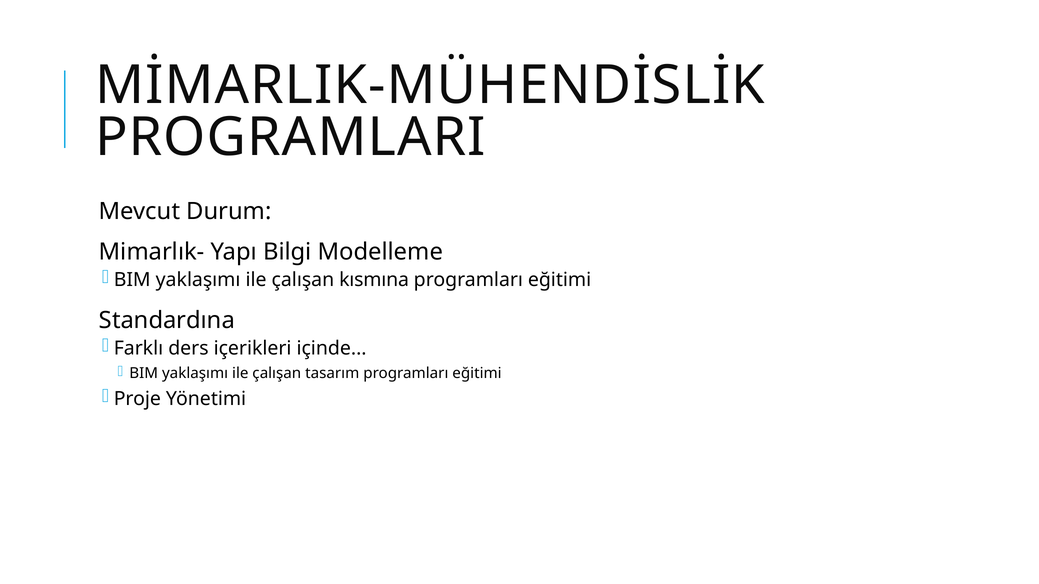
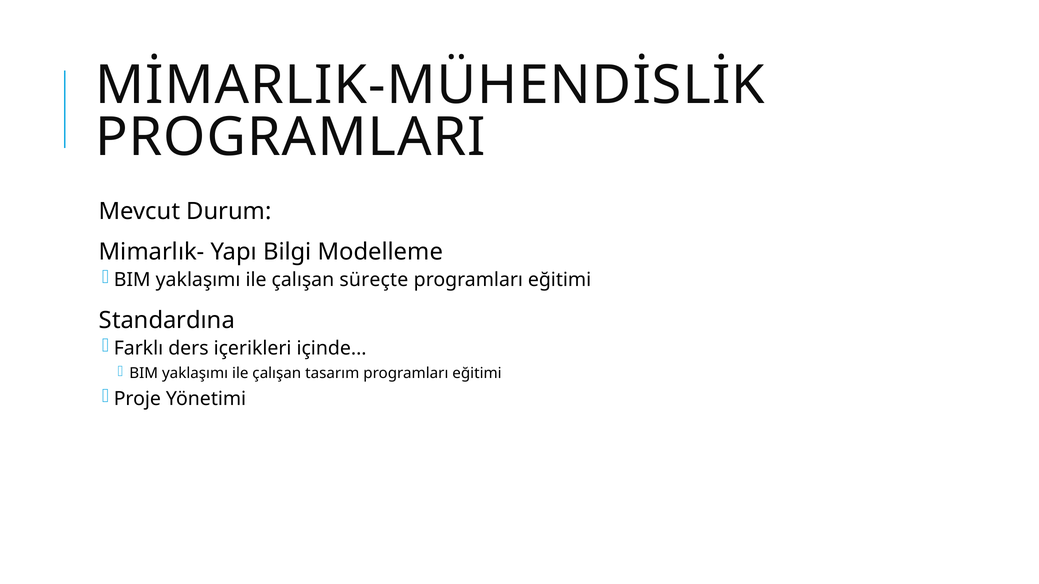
kısmına: kısmına -> süreçte (374, 280)
